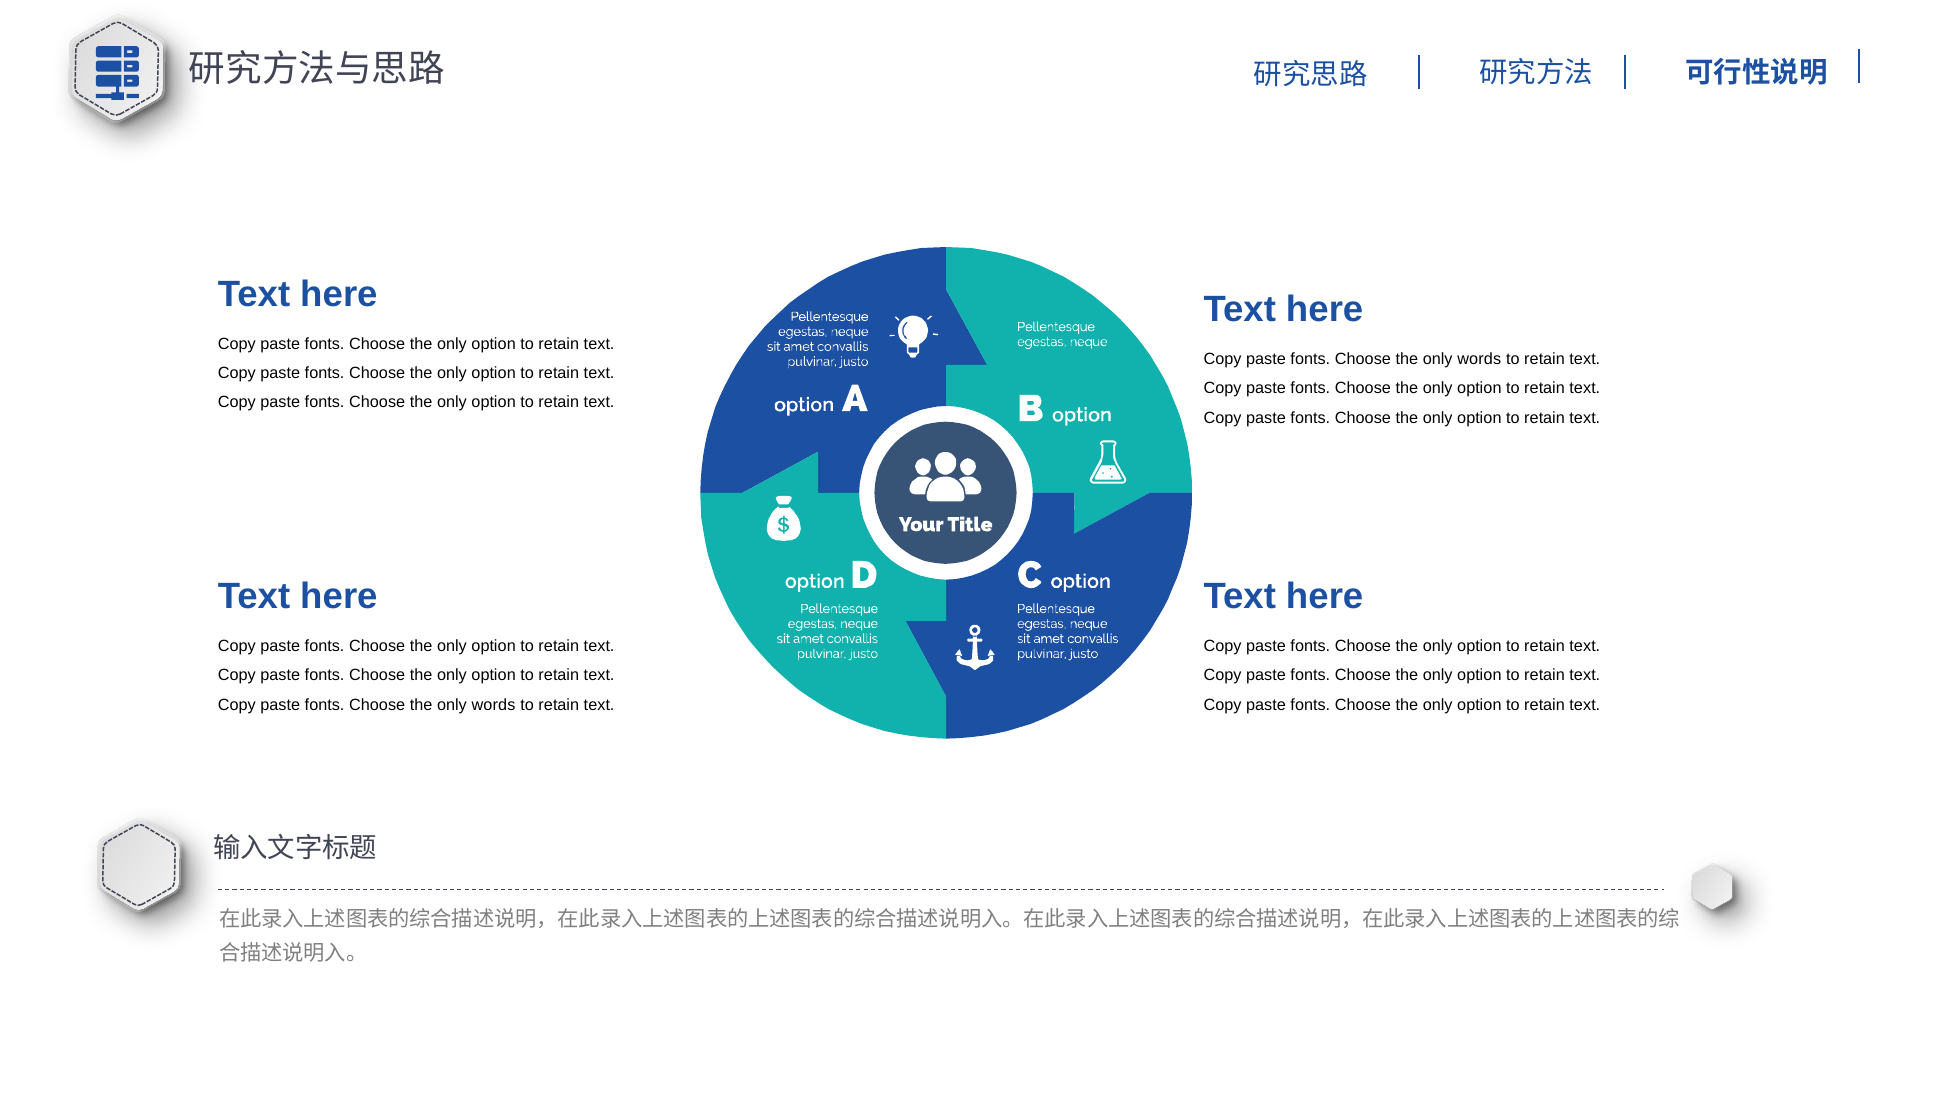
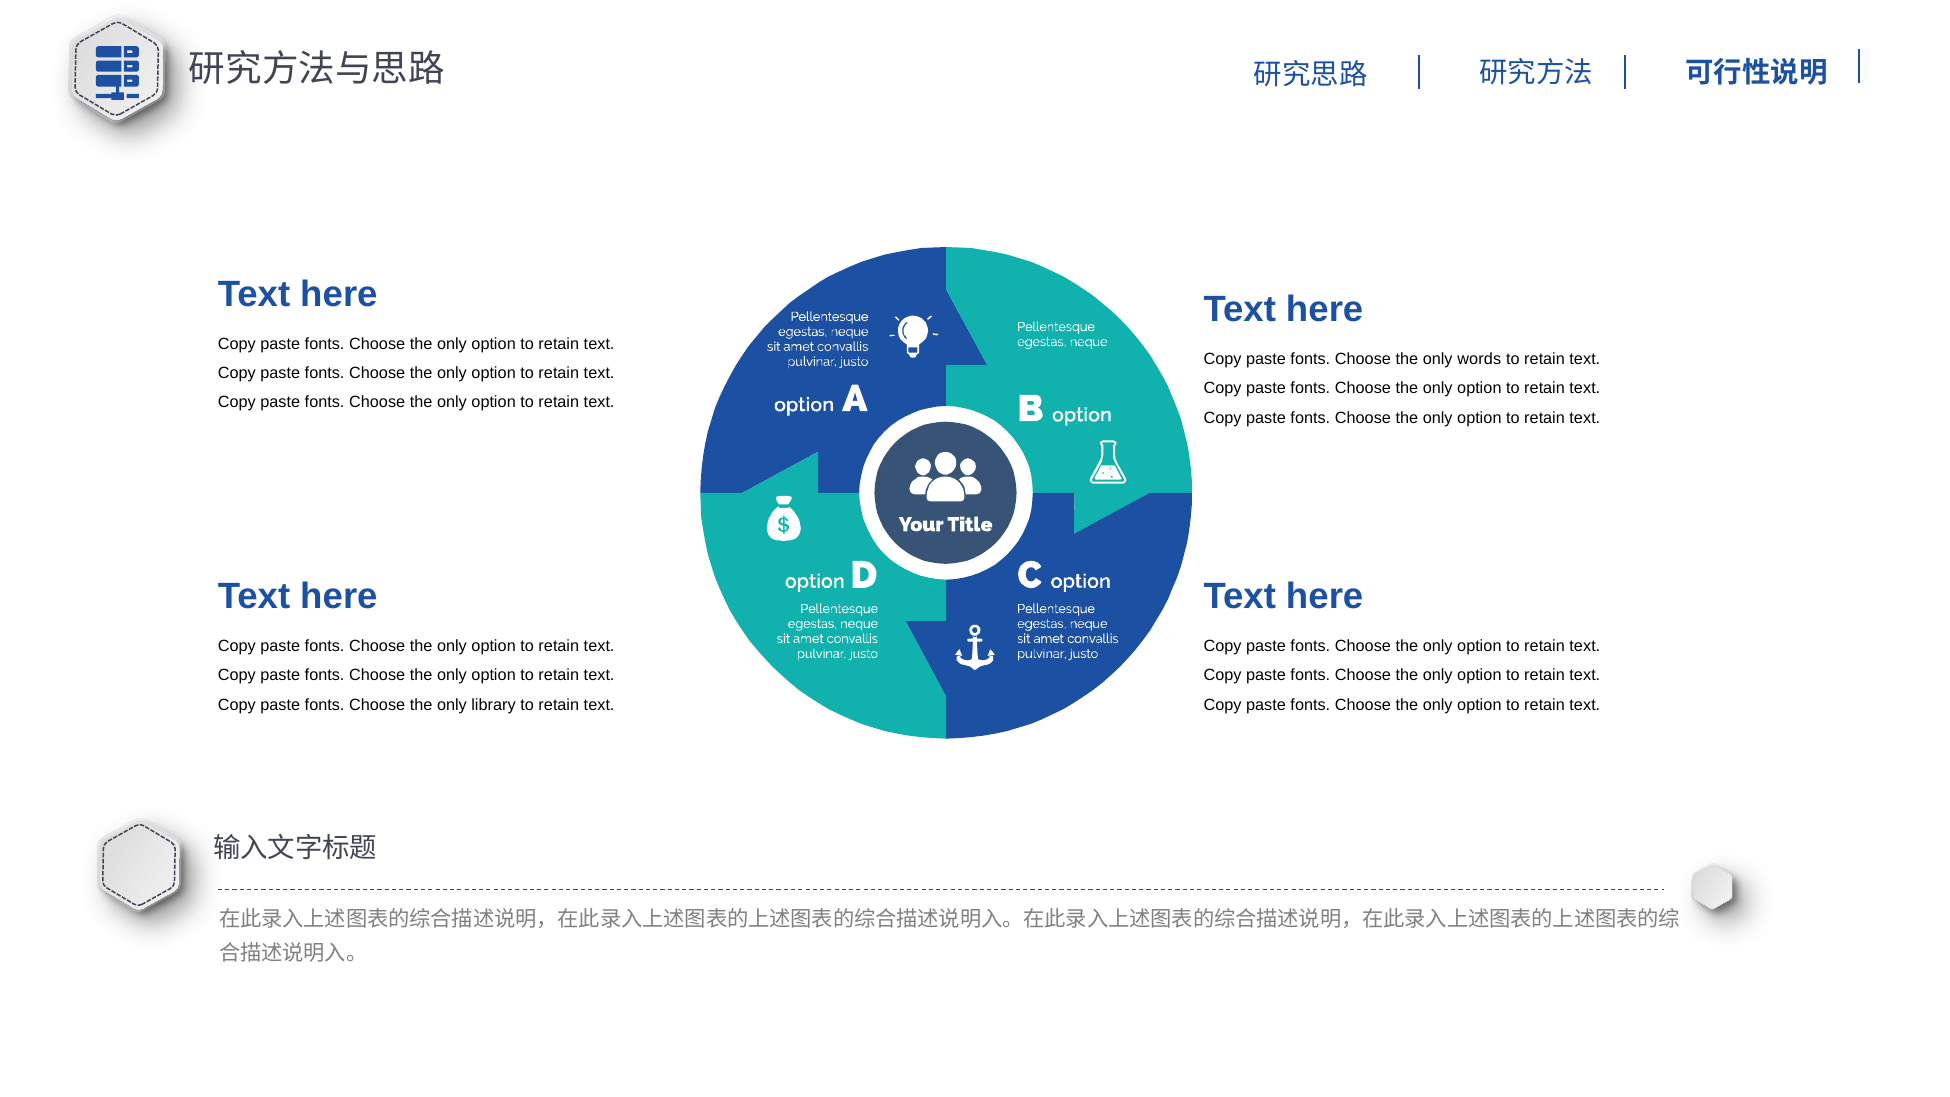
words: words -> library (494, 705)
